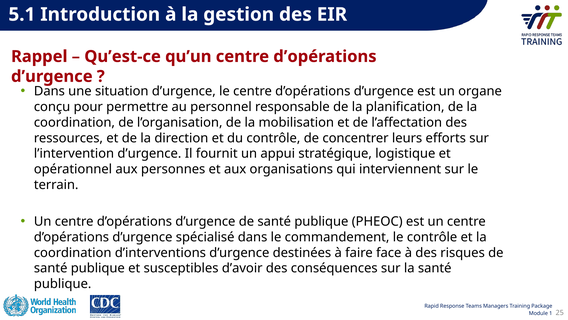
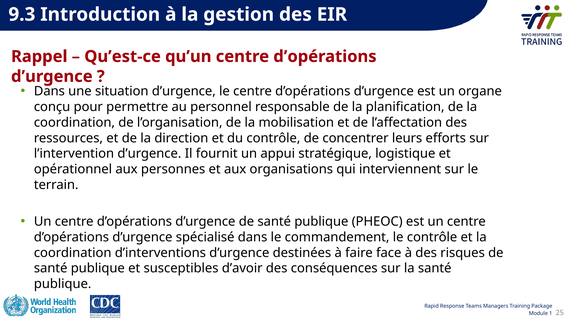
5.1: 5.1 -> 9.3 (22, 14)
